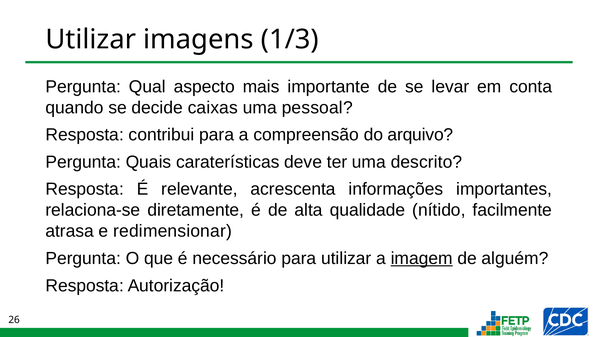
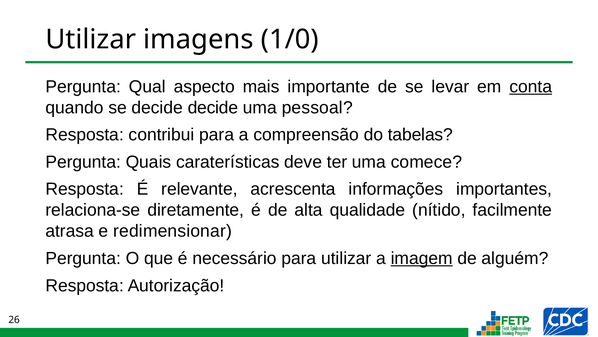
1/3: 1/3 -> 1/0 (290, 39)
conta underline: none -> present (531, 86)
decide caixas: caixas -> decide (213, 107)
arquivo: arquivo -> tabelas (420, 135)
descrito: descrito -> comece (426, 162)
